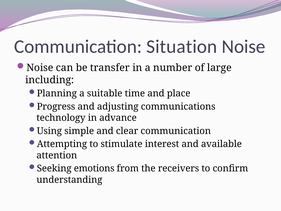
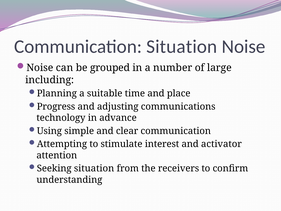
transfer: transfer -> grouped (110, 68)
available: available -> activator (221, 144)
Seeking emotions: emotions -> situation (94, 168)
